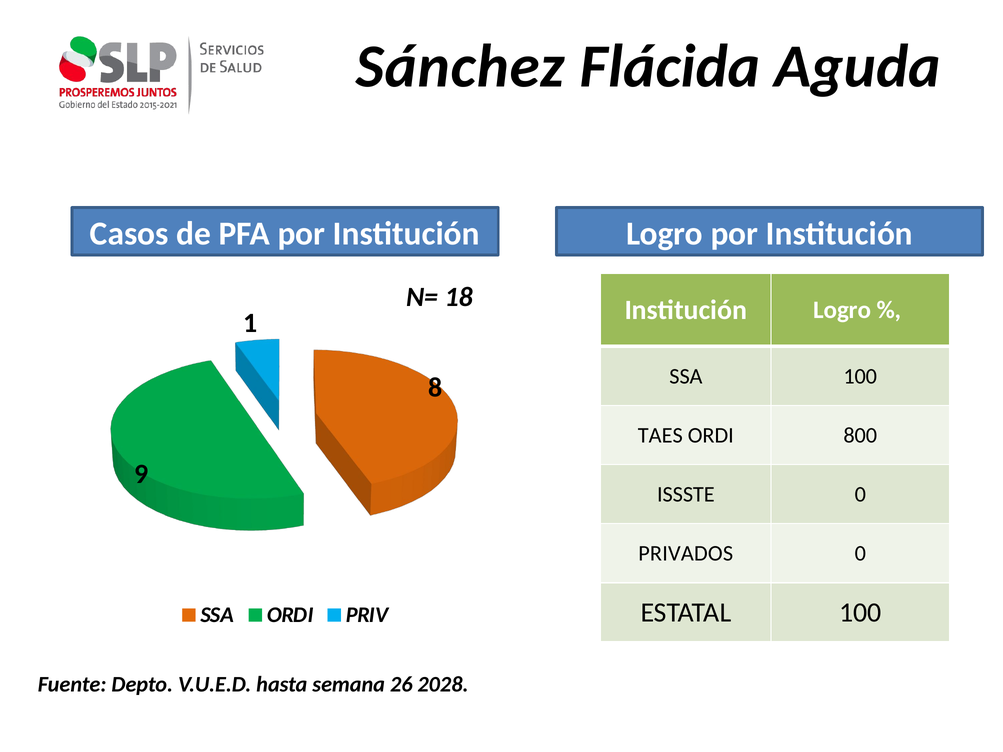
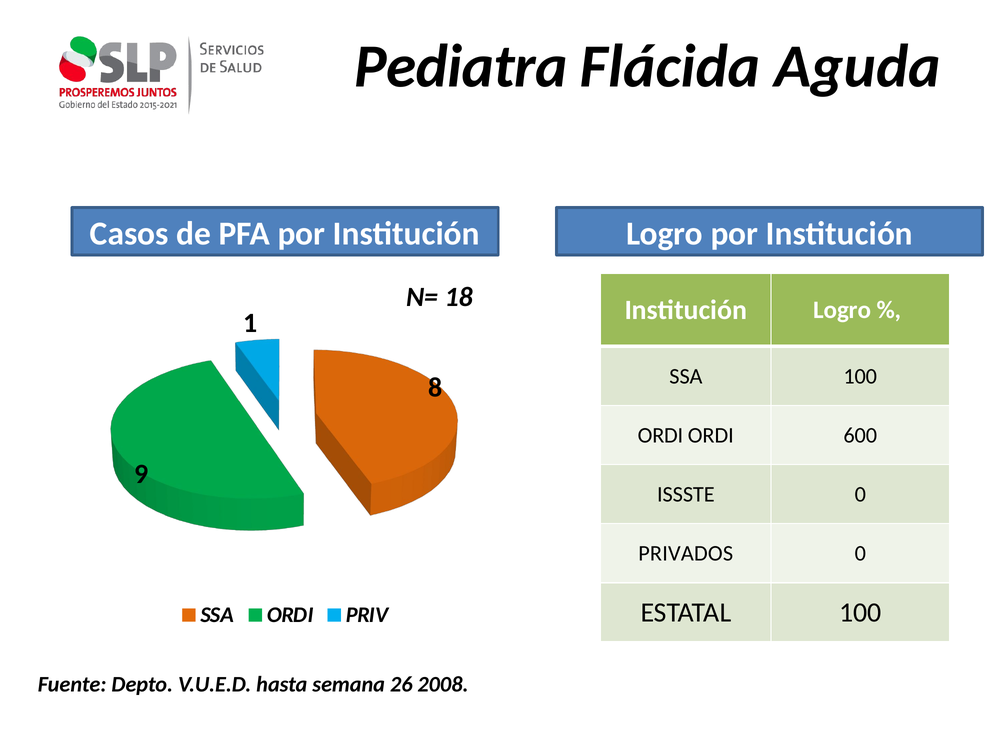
Sánchez: Sánchez -> Pediatra (461, 67)
TAES: TAES -> ORDI (660, 435)
800: 800 -> 600 (860, 435)
2028: 2028 -> 2008 (443, 685)
